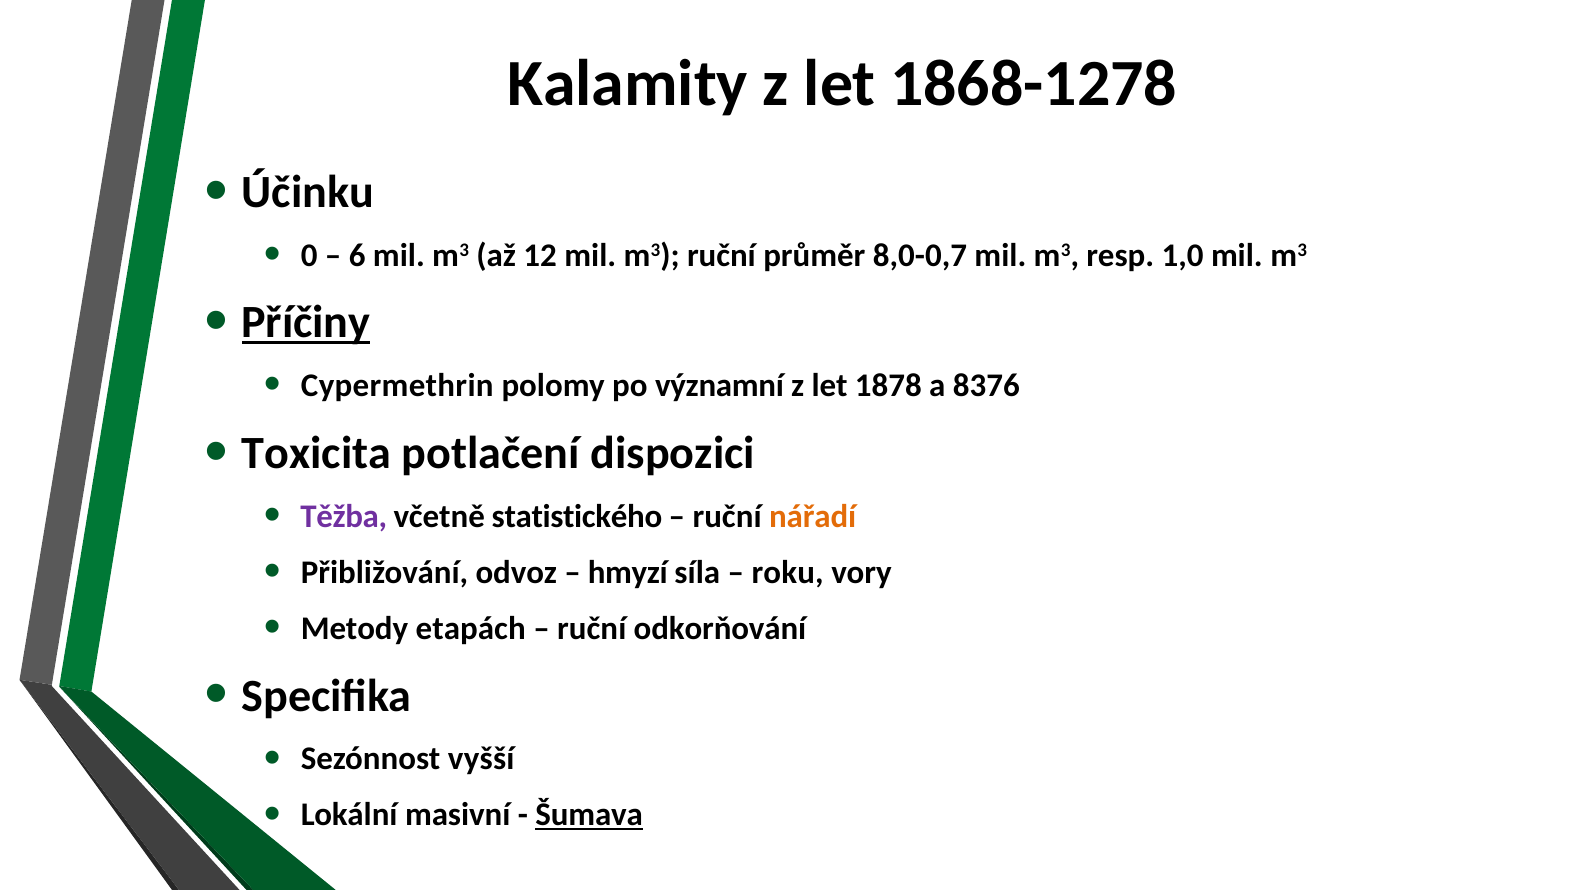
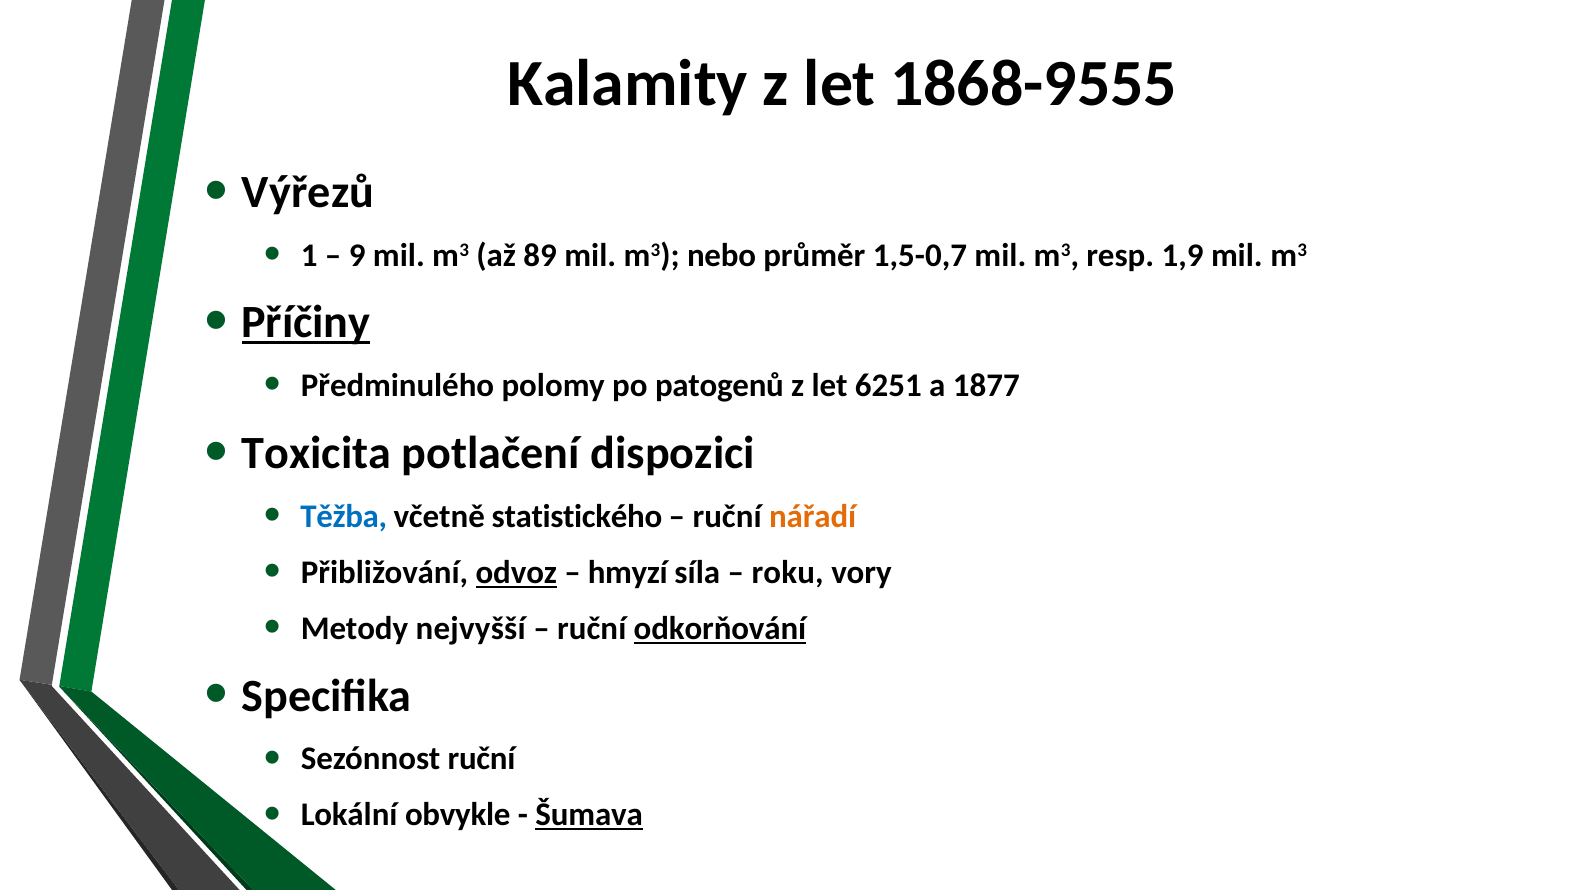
1868-1278: 1868-1278 -> 1868-9555 (1034, 84)
Účinku: Účinku -> Výřezů (308, 192)
0: 0 -> 1 (309, 255)
6: 6 -> 9 (357, 255)
12: 12 -> 89 (540, 255)
m3 ruční: ruční -> nebo (721, 255)
8,0-0,7: 8,0-0,7 -> 1,5-0,7 (920, 255)
1,0: 1,0 -> 1,9 (1182, 255)
Cypermethrin: Cypermethrin -> Předminulého (397, 386)
významní: významní -> patogenů (719, 386)
1878: 1878 -> 6251 (888, 386)
8376: 8376 -> 1877 (986, 386)
Těžba colour: purple -> blue (344, 516)
odvoz underline: none -> present (516, 572)
etapách: etapách -> nejvyšší (471, 628)
odkorňování underline: none -> present (720, 628)
Sezónnost vyšší: vyšší -> ruční (482, 759)
masivní: masivní -> obvykle (458, 815)
